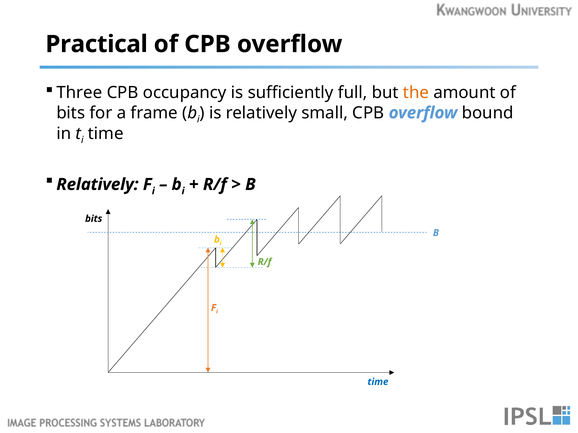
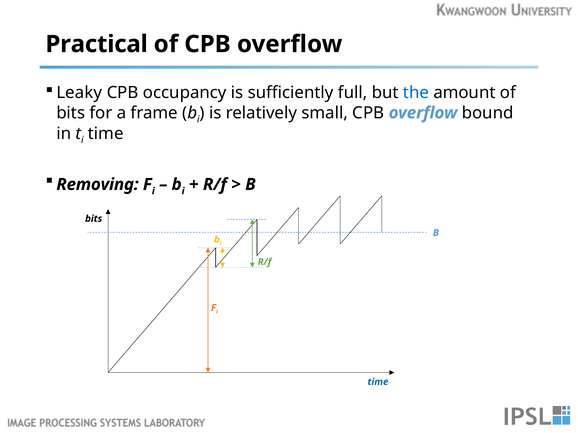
Three: Three -> Leaky (79, 93)
the colour: orange -> blue (416, 93)
Relatively: Relatively -> Removing (97, 185)
